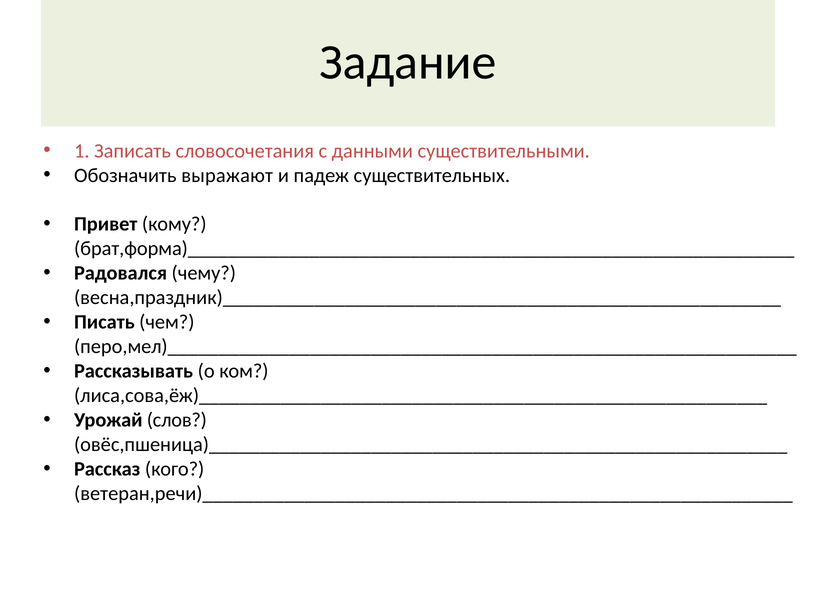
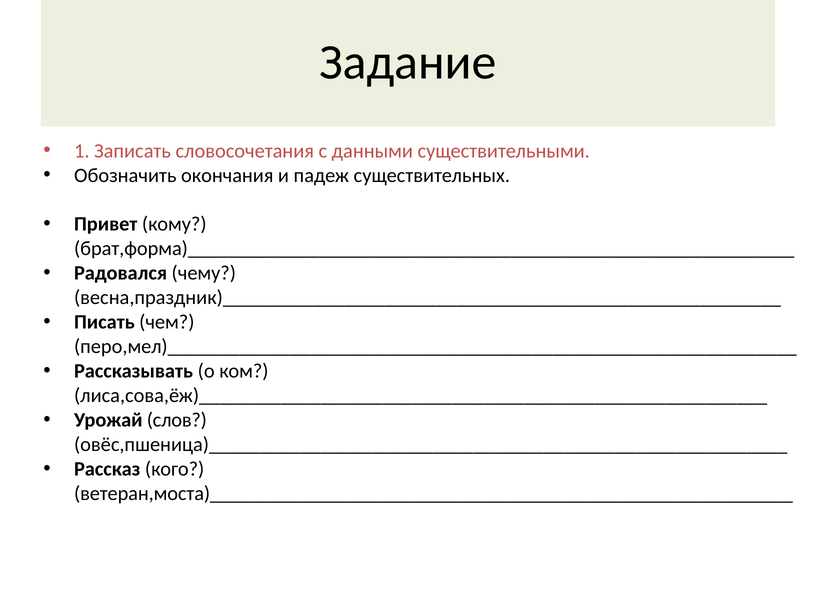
выражают: выражают -> окончания (227, 175)
ветеран,речи)__________________________________________________________: ветеран,речи)__________________________________________________________ -> ветеран,моста)__________________________________________________________ (433, 494)
